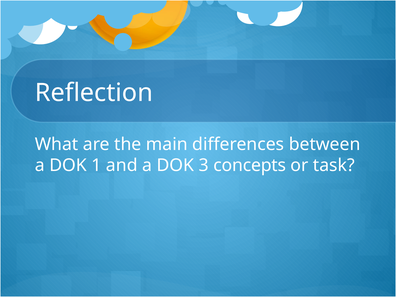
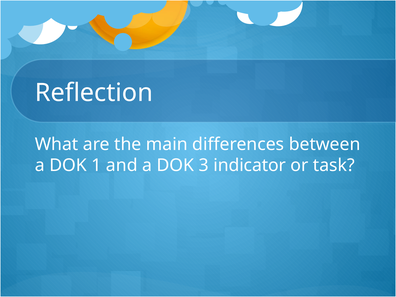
concepts: concepts -> indicator (250, 165)
